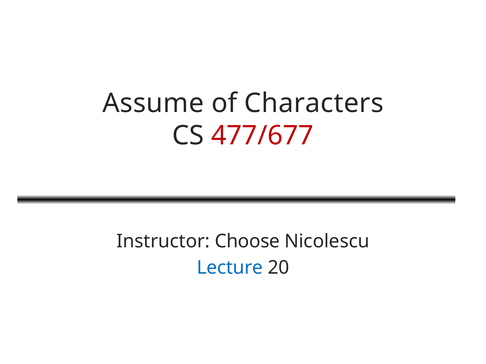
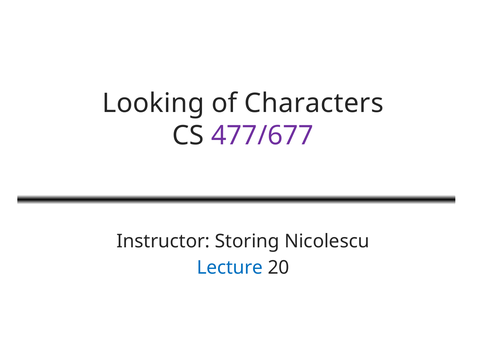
Assume: Assume -> Looking (153, 103)
477/677 colour: red -> purple (262, 136)
Choose: Choose -> Storing (247, 241)
